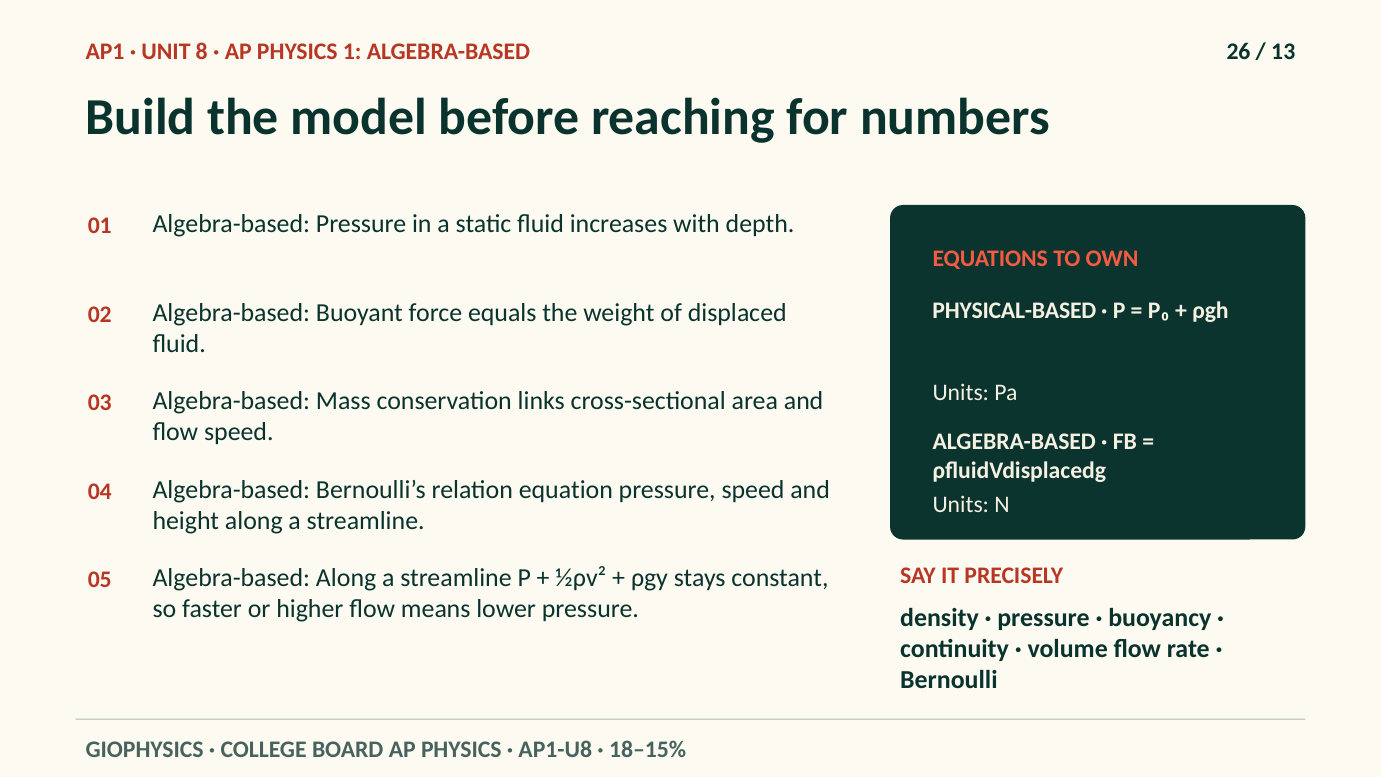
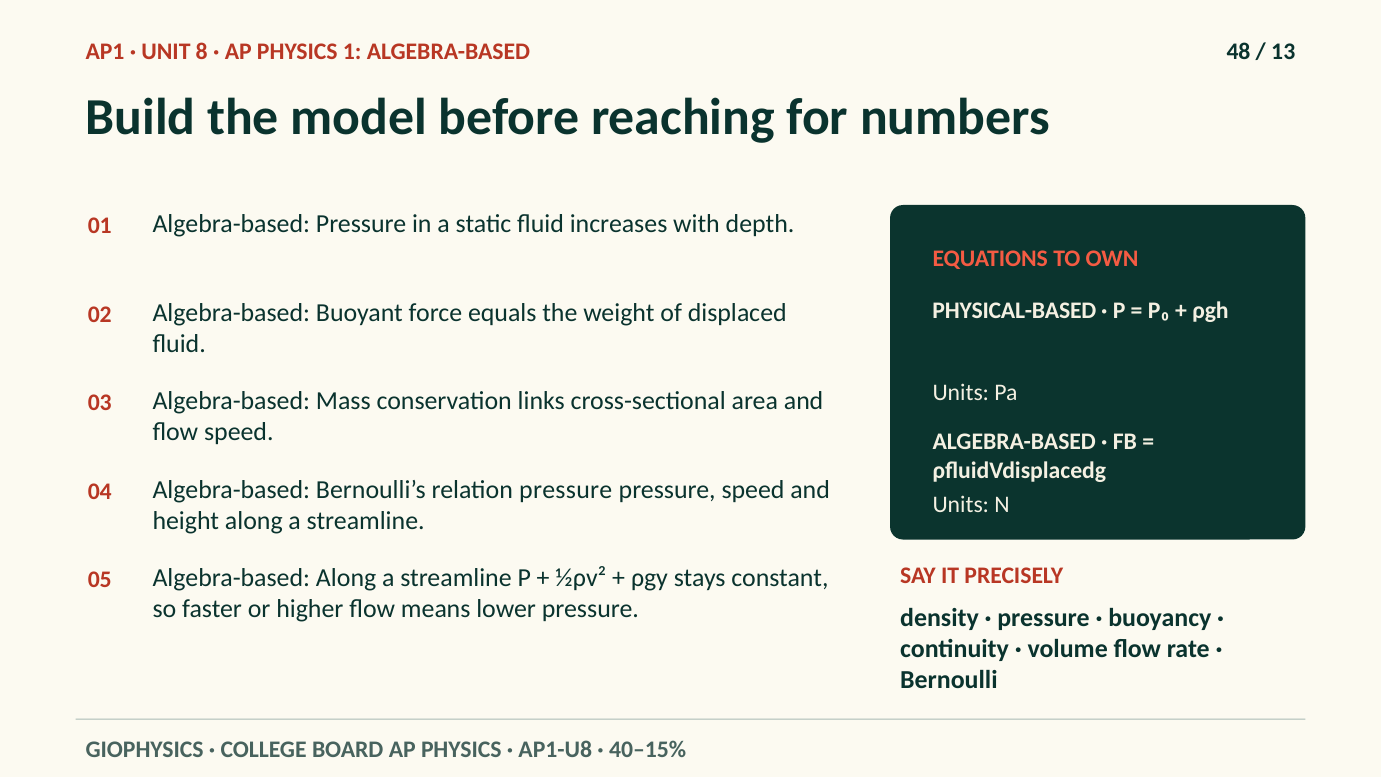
26: 26 -> 48 (1239, 51)
relation equation: equation -> pressure (566, 490)
18–15%: 18–15% -> 40–15% (648, 749)
